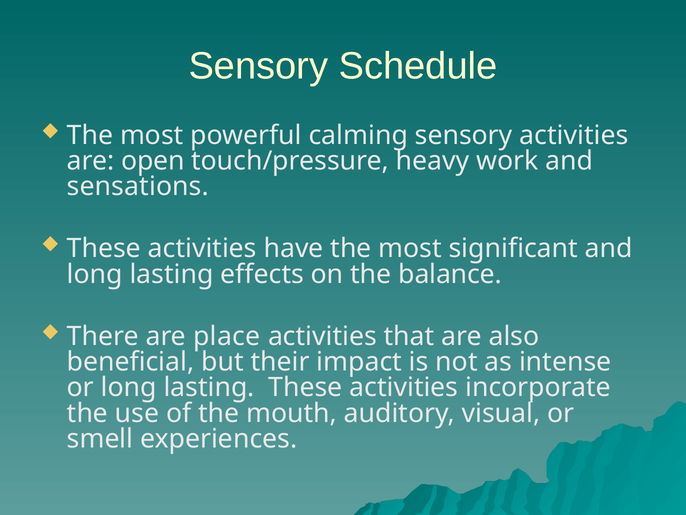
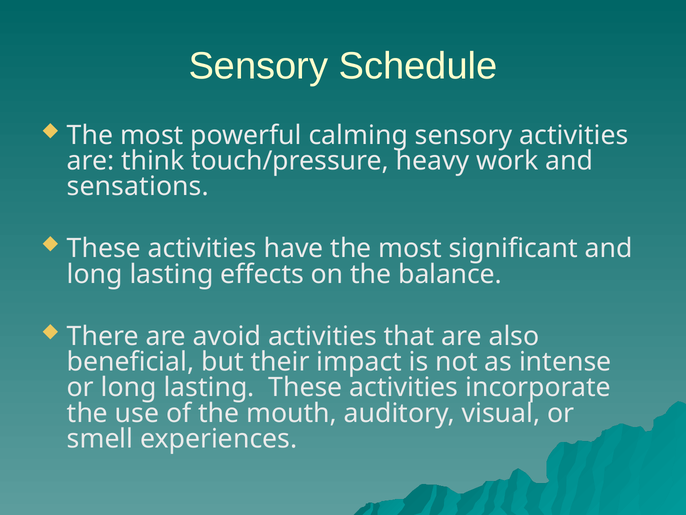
open: open -> think (153, 161)
place: place -> avoid (227, 336)
